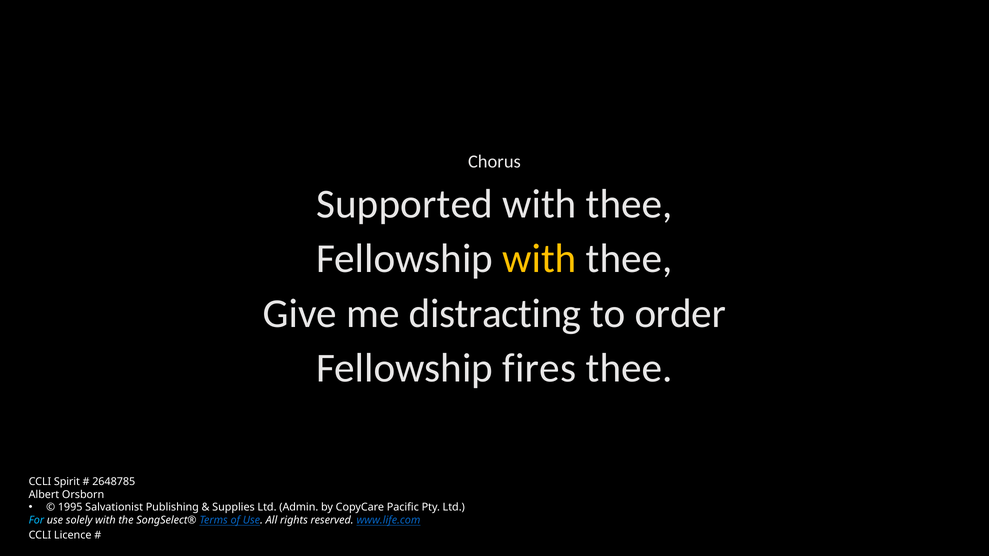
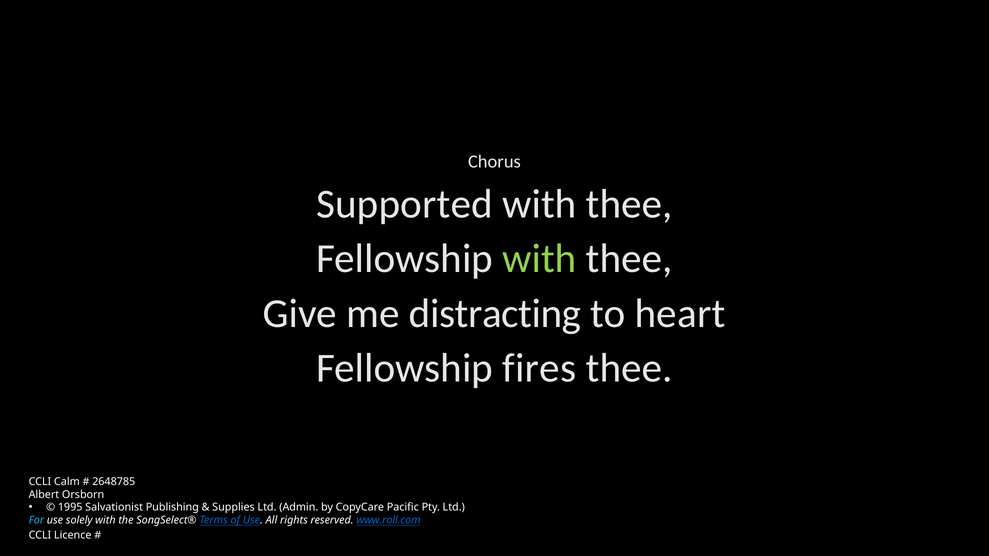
with colour: yellow -> light green (539, 259)
order: order -> heart (680, 314)
Spirit: Spirit -> Calm (67, 482)
www.life.com: www.life.com -> www.roll.com (389, 521)
